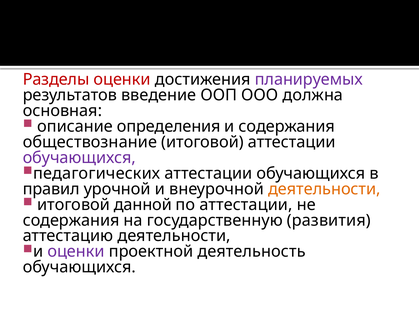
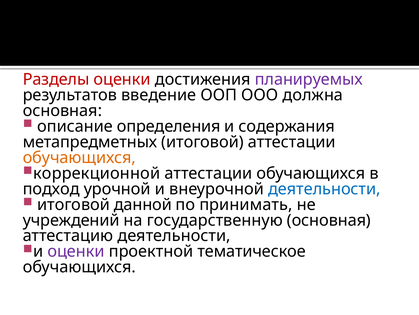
обществознание: обществознание -> метапредметных (90, 142)
обучающихся colour: purple -> orange (79, 157)
педагогических: педагогических -> коррекционной (97, 173)
правил: правил -> подход (51, 189)
деятельности colour: orange -> blue (324, 189)
по аттестации: аттестации -> принимать (246, 204)
содержания: содержания -> учреждений (71, 220)
государственную развития: развития -> основная (329, 220)
деятельность: деятельность -> тематическое (252, 251)
